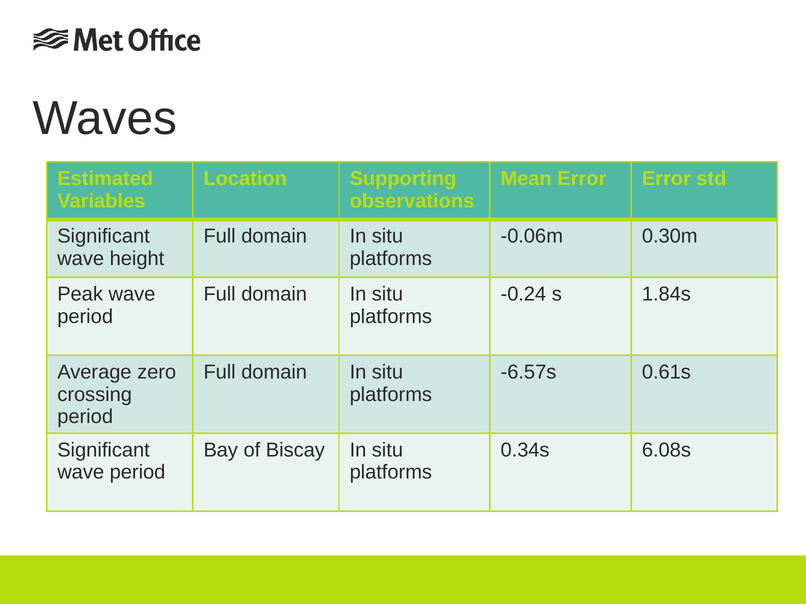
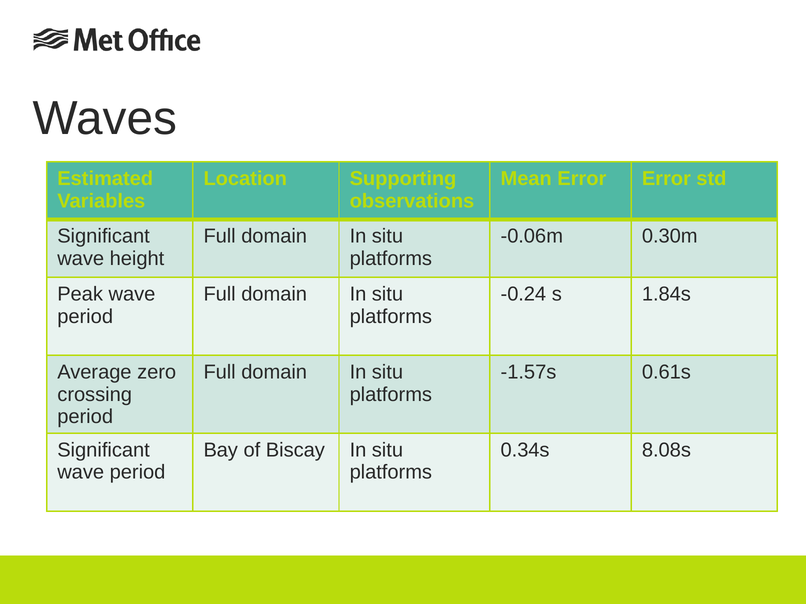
-6.57s: -6.57s -> -1.57s (528, 372)
6.08s: 6.08s -> 8.08s (666, 450)
